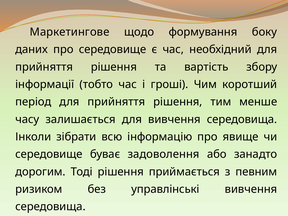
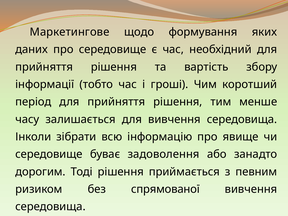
боку: боку -> яких (264, 32)
управлінські: управлінські -> спрямованої (165, 189)
